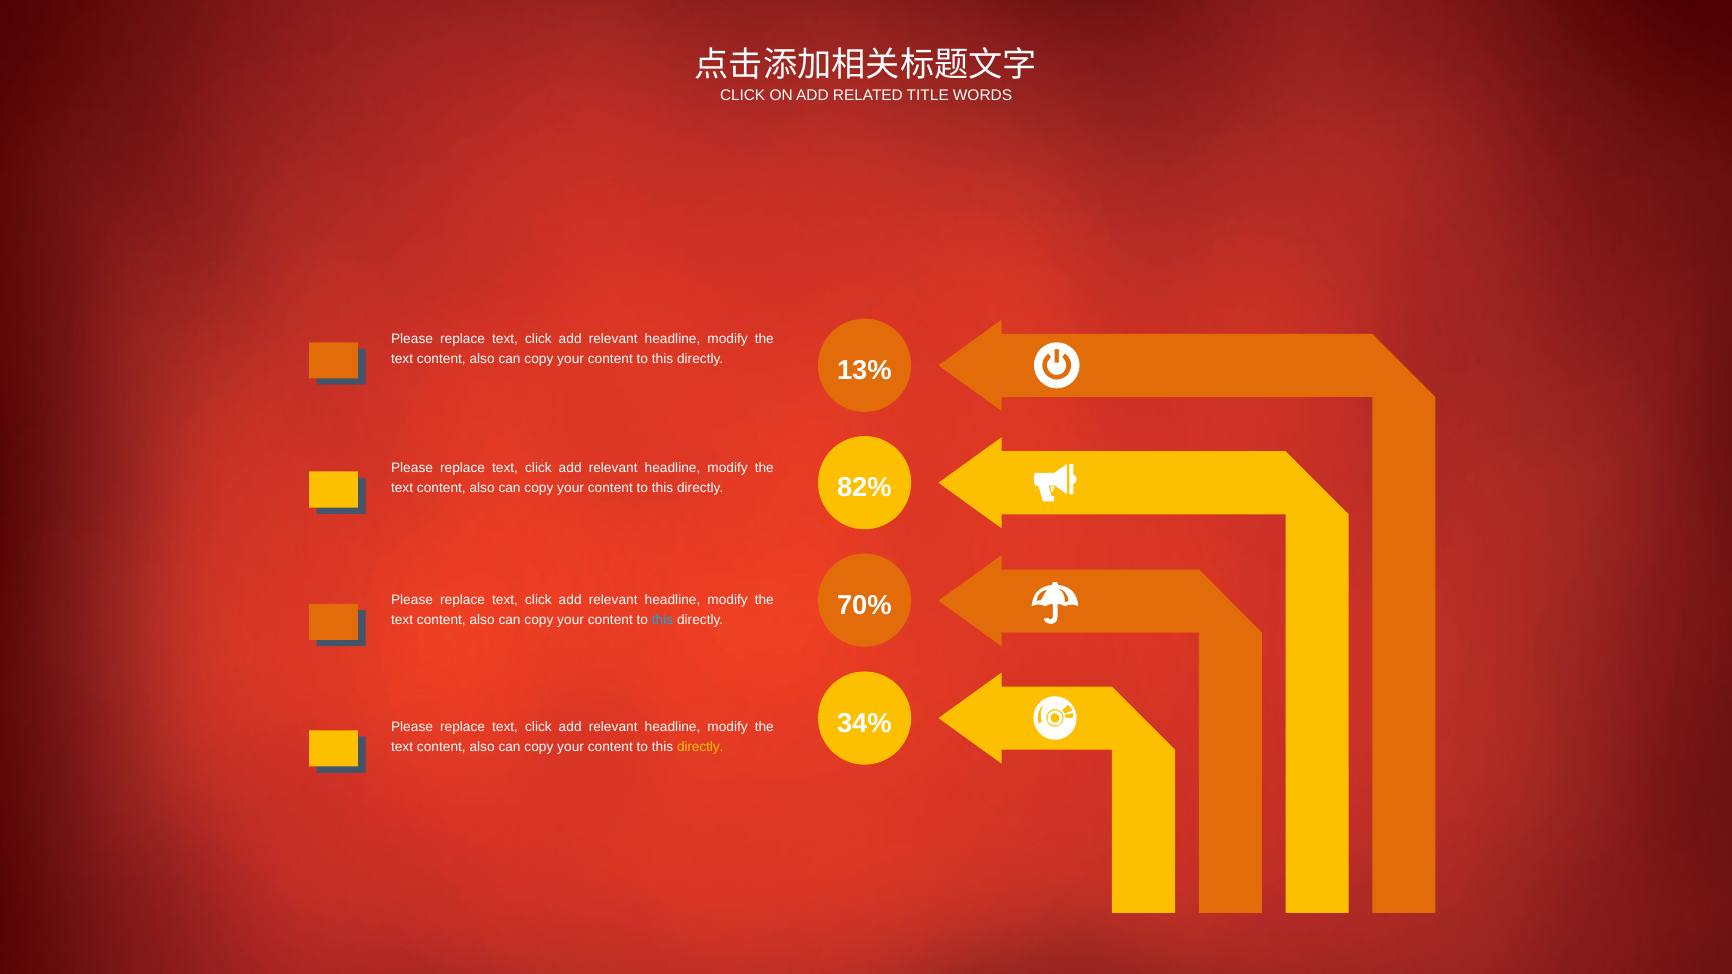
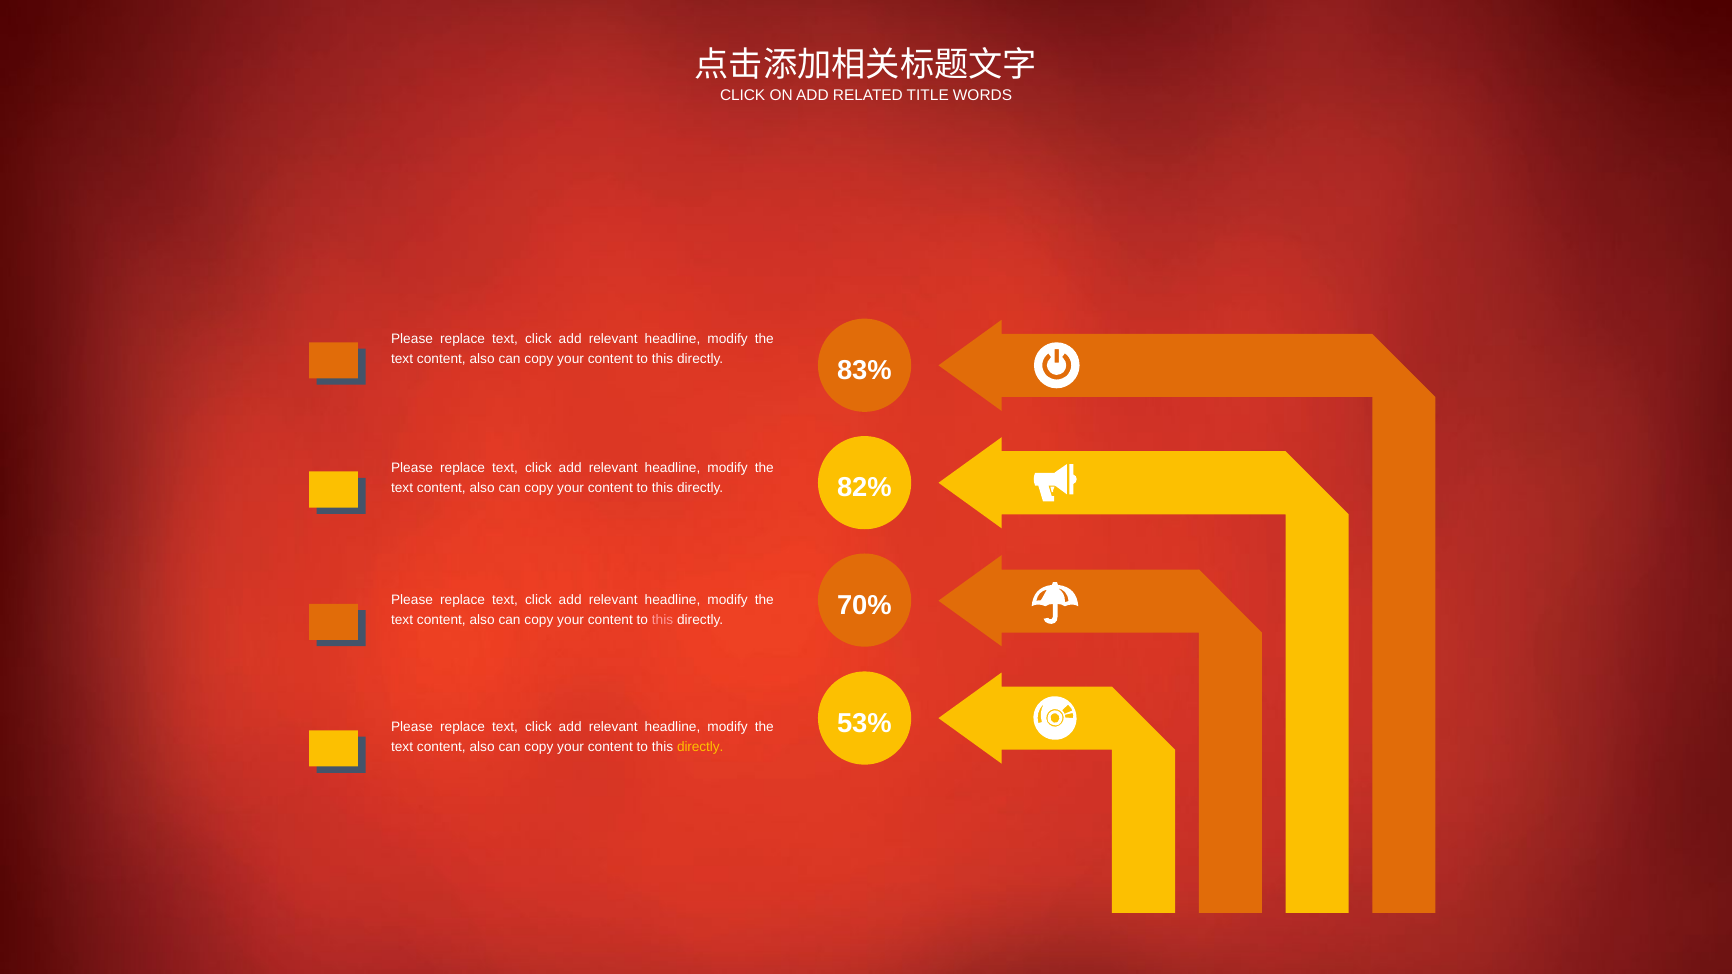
13%: 13% -> 83% (864, 370)
this colour: light blue -> pink (663, 620)
34%: 34% -> 53% (864, 723)
